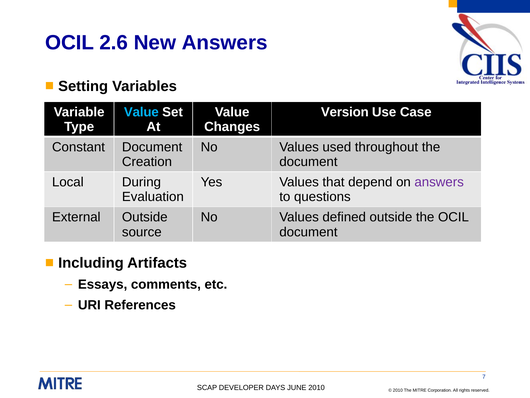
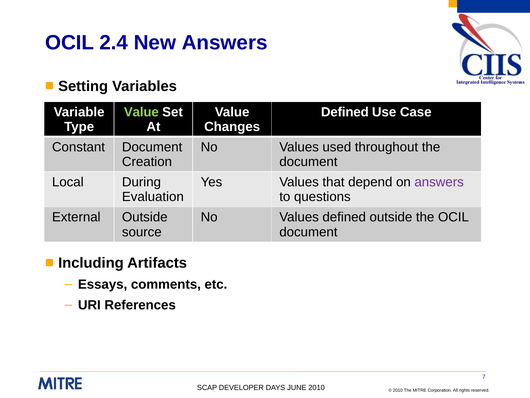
2.6: 2.6 -> 2.4 (114, 43)
Value colour: light blue -> light green (141, 112)
Version: Version -> Defined (345, 112)
